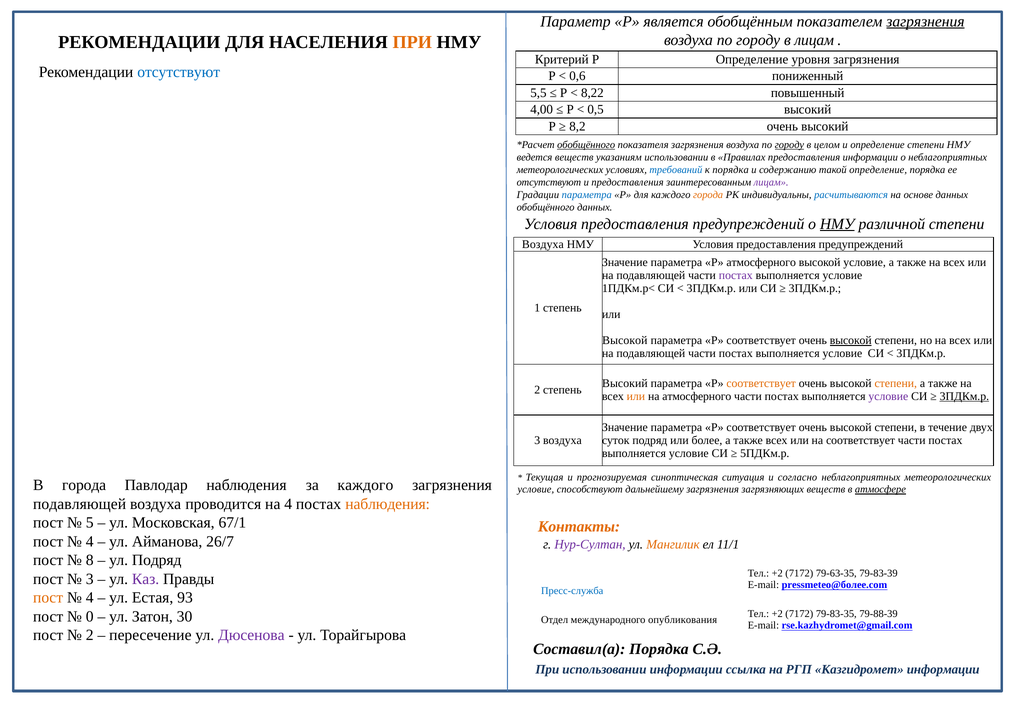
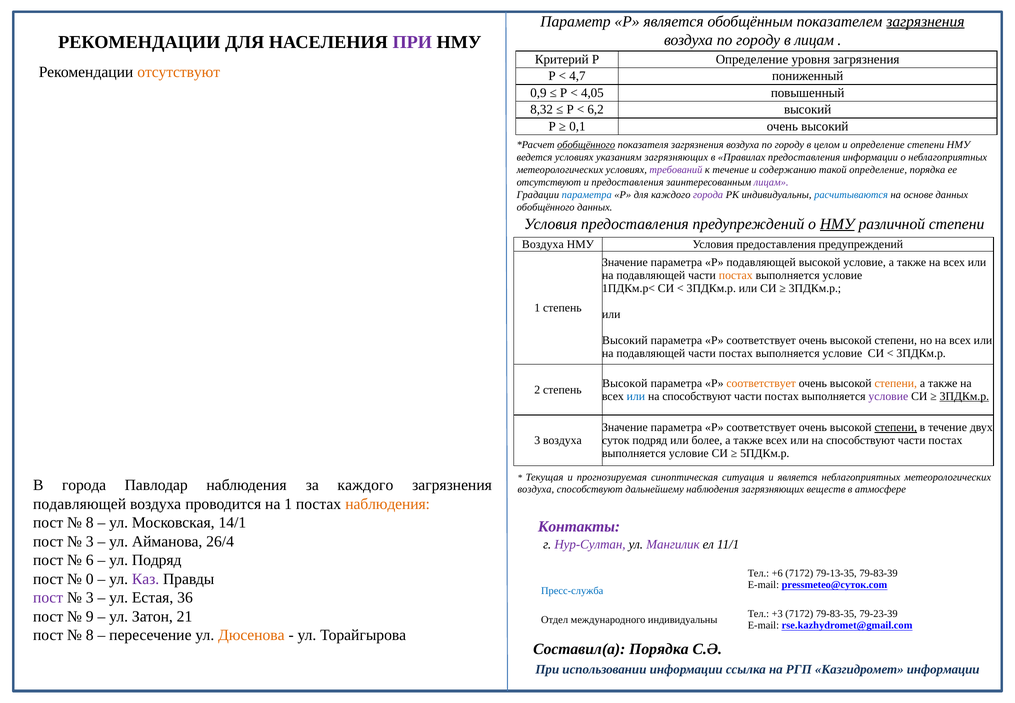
ПРИ colour: orange -> purple (412, 42)
отсутствуют colour: blue -> orange (179, 72)
0,6: 0,6 -> 4,7 (577, 76)
5,5: 5,5 -> 0,9 (538, 93)
8,22: 8,22 -> 4,05 (592, 93)
4,00: 4,00 -> 8,32 (542, 109)
0,5: 0,5 -> 6,2 (596, 109)
8,2: 8,2 -> 0,1 (577, 126)
городу underline: present -> none (789, 145)
ведется веществ: веществ -> условиях (574, 157)
указаниям использовании: использовании -> загрязняющих (676, 157)
требований colour: blue -> purple (676, 170)
к порядка: порядка -> течение (731, 170)
города colour: orange -> purple (708, 195)
Р атмосферного: атмосферного -> подавляющей (761, 262)
постах colour: purple -> orange (736, 275)
Высокой: Высокой -> Высокий (625, 340)
высокой underline: present -> none (851, 340)
Высокий: Высокий -> Высокой (625, 383)
или colour: orange -> blue (636, 396)
атмосферного: атмосферного -> способствуют (697, 396)
степени underline: none -> present (896, 427)
соответствует: соответствует -> способствуют (861, 440)
и согласно: согласно -> является (798, 477)
условие: условие -> воздуха (536, 489)
дальнейшему загрязнения: загрязнения -> наблюдения (713, 489)
атмосфере underline: present -> none (880, 489)
на 4: 4 -> 1 (288, 504)
5: 5 -> 8 (90, 523)
67/1: 67/1 -> 14/1 (232, 523)
Контакты colour: orange -> purple (579, 526)
4: 4 -> 3 (90, 541)
26/7: 26/7 -> 26/4 (220, 541)
Мангилик colour: orange -> purple (673, 544)
8: 8 -> 6 (90, 560)
+2: +2 -> +6 (777, 573)
79-63-35: 79-63-35 -> 79-13-35 (836, 573)
3: 3 -> 0 (90, 579)
pressmeteo@более.com: pressmeteo@более.com -> pressmeteo@суток.com (834, 585)
пост colour: orange -> purple (48, 597)
4: 4 -> 3 (90, 597)
93: 93 -> 36 (185, 597)
+2: +2 -> +3 (777, 614)
79-88-39: 79-88-39 -> 79-23-39 (879, 614)
0: 0 -> 9 (90, 616)
30: 30 -> 21 (185, 616)
международного опубликования: опубликования -> индивидуальны (683, 620)
2: 2 -> 8 (90, 635)
Дюсенова colour: purple -> orange (251, 635)
